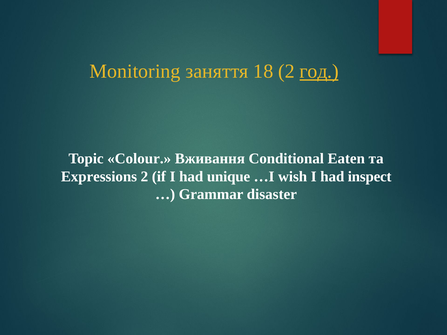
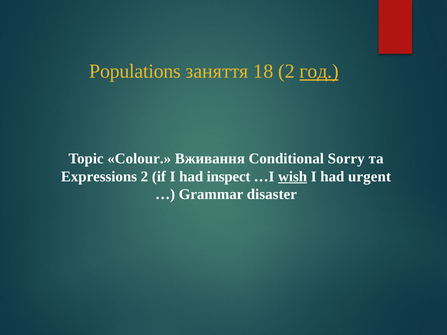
Monitoring: Monitoring -> Populations (135, 71)
Eaten: Eaten -> Sorry (346, 159)
unique: unique -> inspect (229, 177)
wish underline: none -> present (293, 177)
inspect: inspect -> urgent (370, 177)
